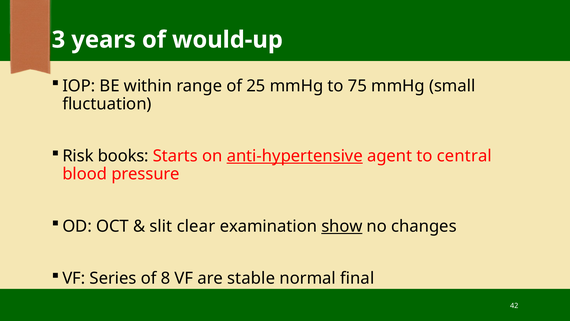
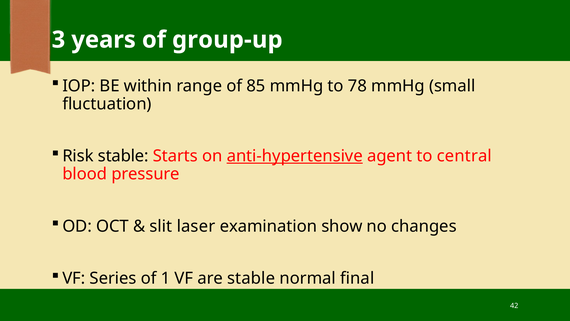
would-up: would-up -> group-up (227, 40)
25: 25 -> 85 (256, 86)
75: 75 -> 78 (357, 86)
Risk books: books -> stable (123, 156)
clear: clear -> laser (196, 226)
show underline: present -> none (342, 226)
8: 8 -> 1 (166, 278)
